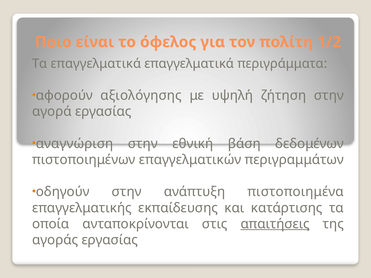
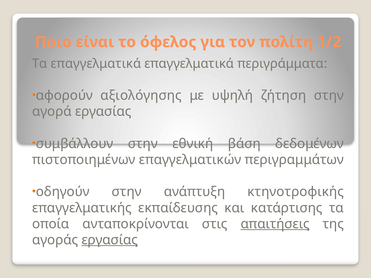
αναγνώριση: αναγνώριση -> συμβάλλουν (75, 144)
πιστοποιημένα: πιστοποιημένα -> κτηνοτροφικής (296, 192)
εργασίας underline: none -> present (110, 240)
